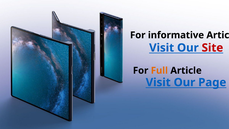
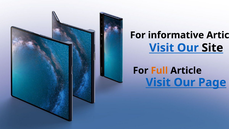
Site colour: red -> black (212, 48)
